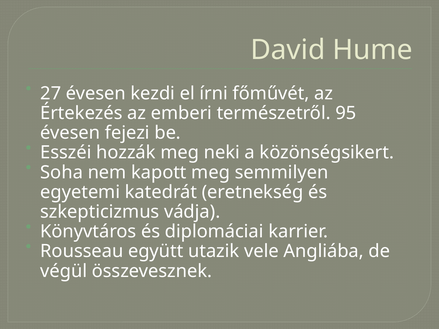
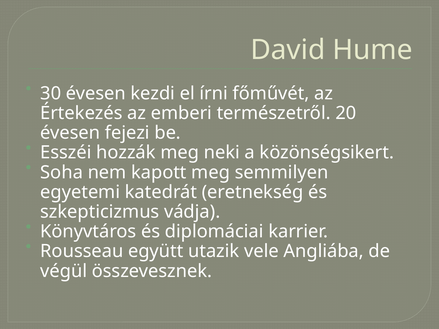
27: 27 -> 30 (51, 93)
95: 95 -> 20 (346, 113)
